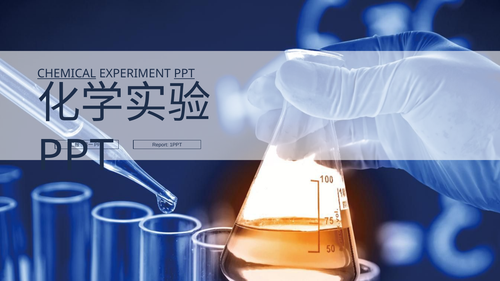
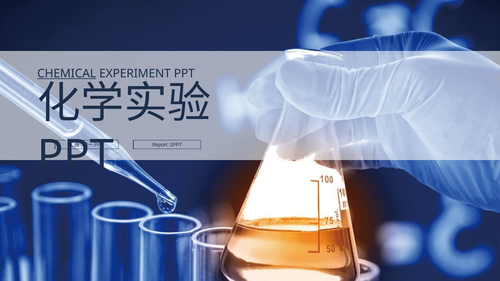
PPT underline: present -> none (184, 74)
